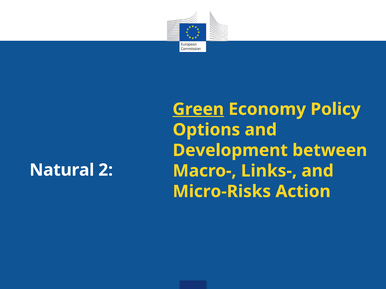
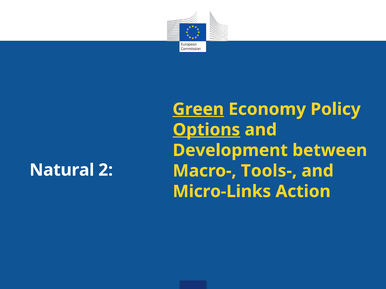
Options underline: none -> present (206, 130)
Links-: Links- -> Tools- (269, 171)
Micro-Risks: Micro-Risks -> Micro-Links (222, 192)
